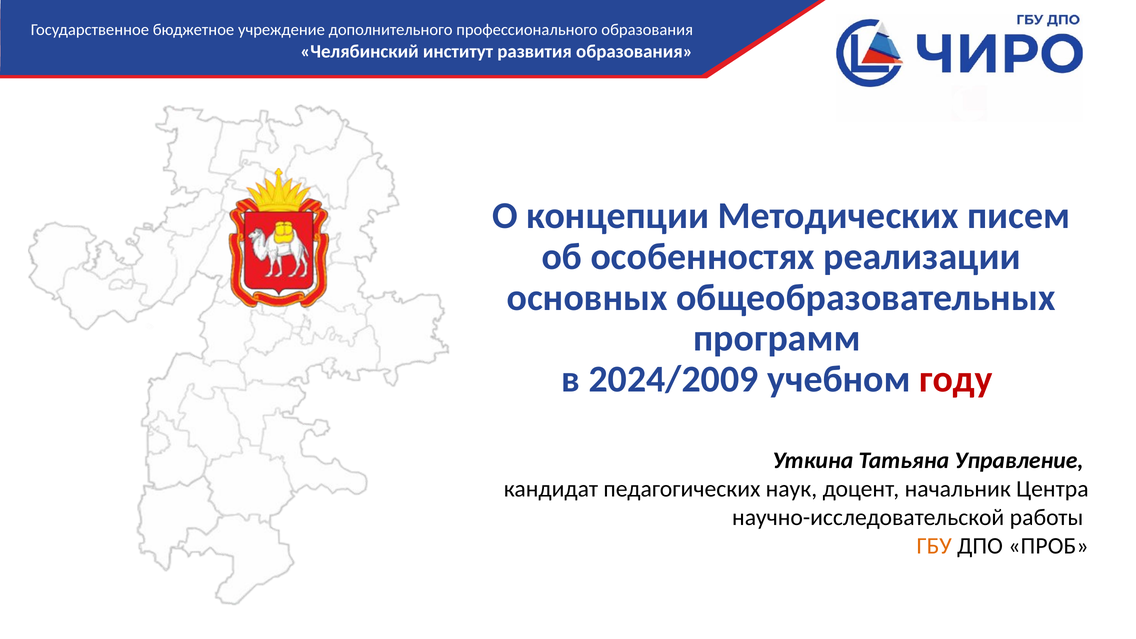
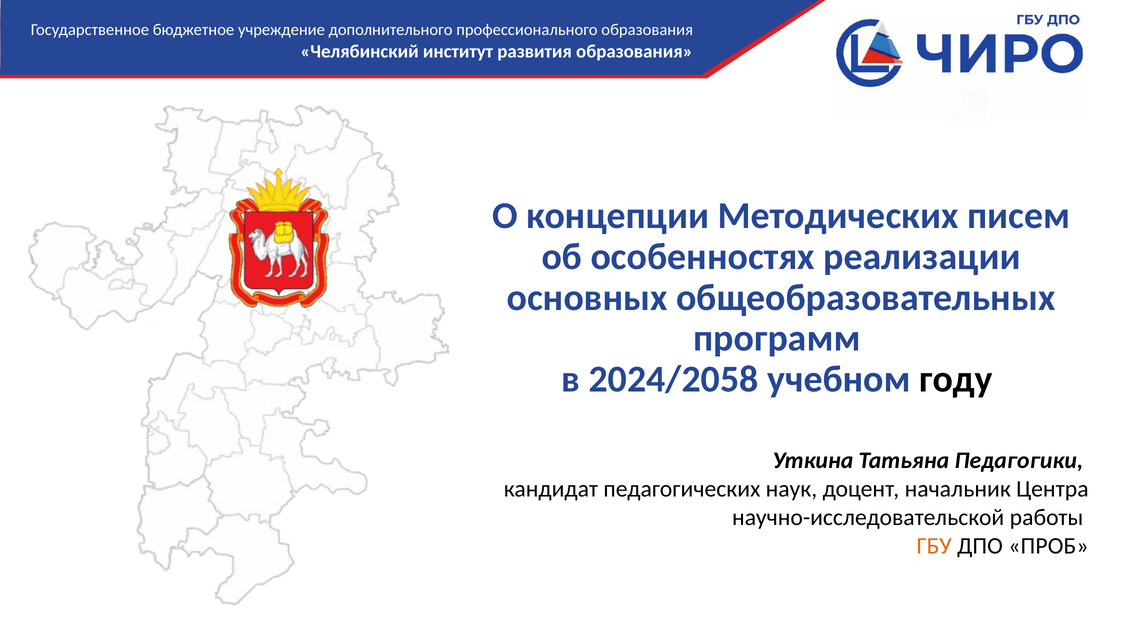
2024/2009: 2024/2009 -> 2024/2058 (674, 379)
году colour: red -> black (956, 379)
Управление: Управление -> Педагогики (1019, 460)
